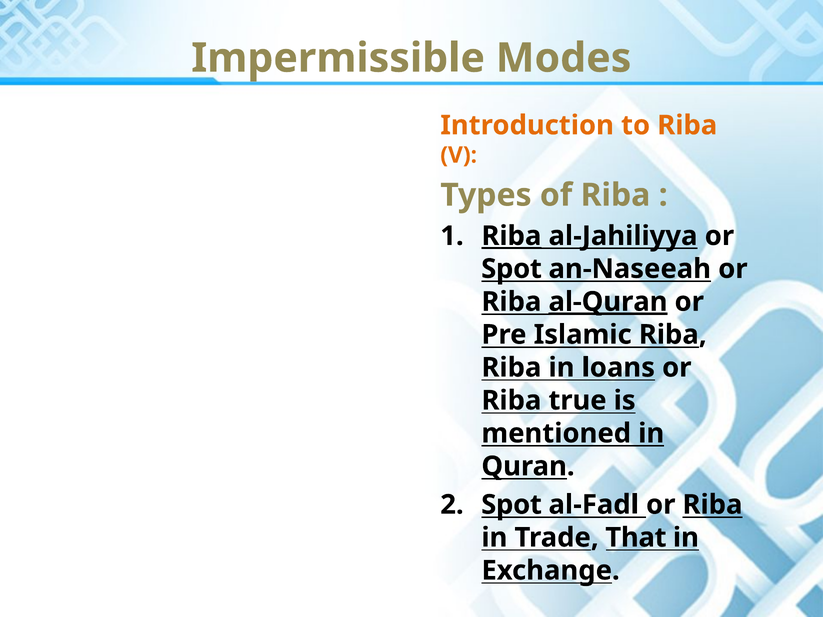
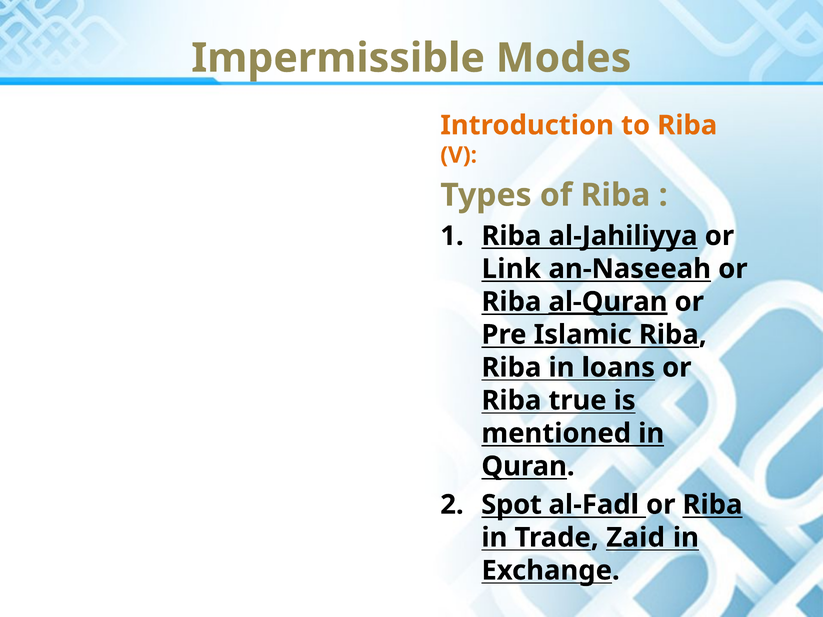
Riba underline: present -> none (511, 236)
Spot: Spot -> Link (511, 269)
That: That -> Zaid (636, 538)
